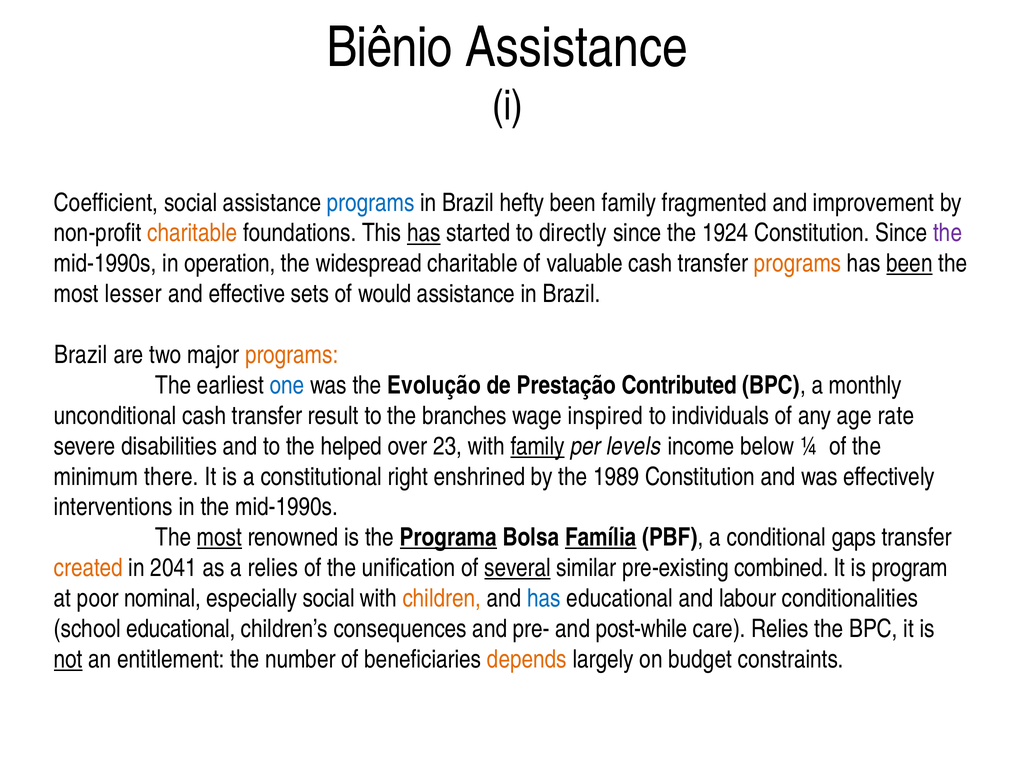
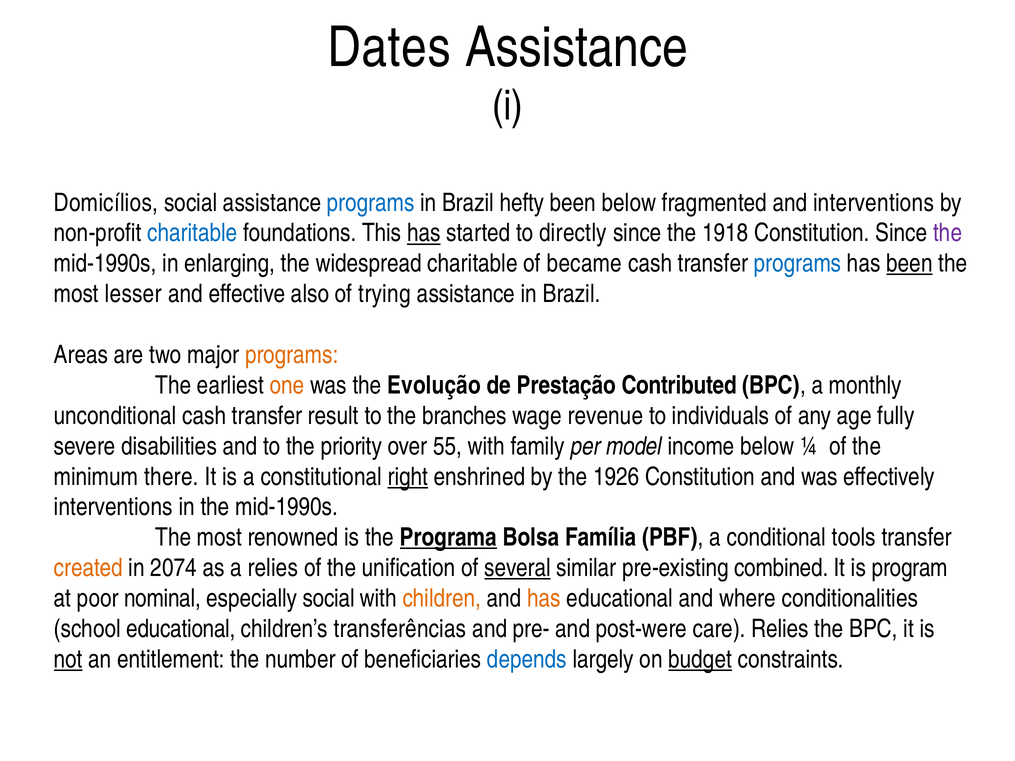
Biênio: Biênio -> Dates (389, 48)
Coefficient: Coefficient -> Domicílios (106, 203)
been family: family -> below (629, 203)
and improvement: improvement -> interventions (874, 203)
charitable colour: orange -> blue (192, 233)
1924: 1924 -> 1918 (725, 233)
operation: operation -> enlarging (230, 264)
valuable: valuable -> became (584, 264)
programs colour: orange -> blue (798, 264)
sets: sets -> also (310, 294)
would: would -> trying (385, 294)
Brazil: Brazil -> Areas (81, 355)
one colour: blue -> orange (287, 385)
inspired: inspired -> revenue (605, 416)
rate: rate -> fully (896, 416)
helped: helped -> priority (351, 446)
23: 23 -> 55 (448, 446)
family underline: present -> none (538, 446)
levels: levels -> model (634, 446)
right underline: none -> present (408, 477)
1989: 1989 -> 1926 (616, 477)
most underline: present -> none (219, 538)
Família underline: present -> none (601, 538)
gaps: gaps -> tools (854, 538)
2041: 2041 -> 2074 (174, 568)
has colour: blue -> orange (544, 599)
labour: labour -> where (747, 599)
consequences: consequences -> transferências (400, 629)
post-while: post-while -> post-were (641, 629)
depends colour: orange -> blue (527, 659)
budget underline: none -> present (700, 659)
